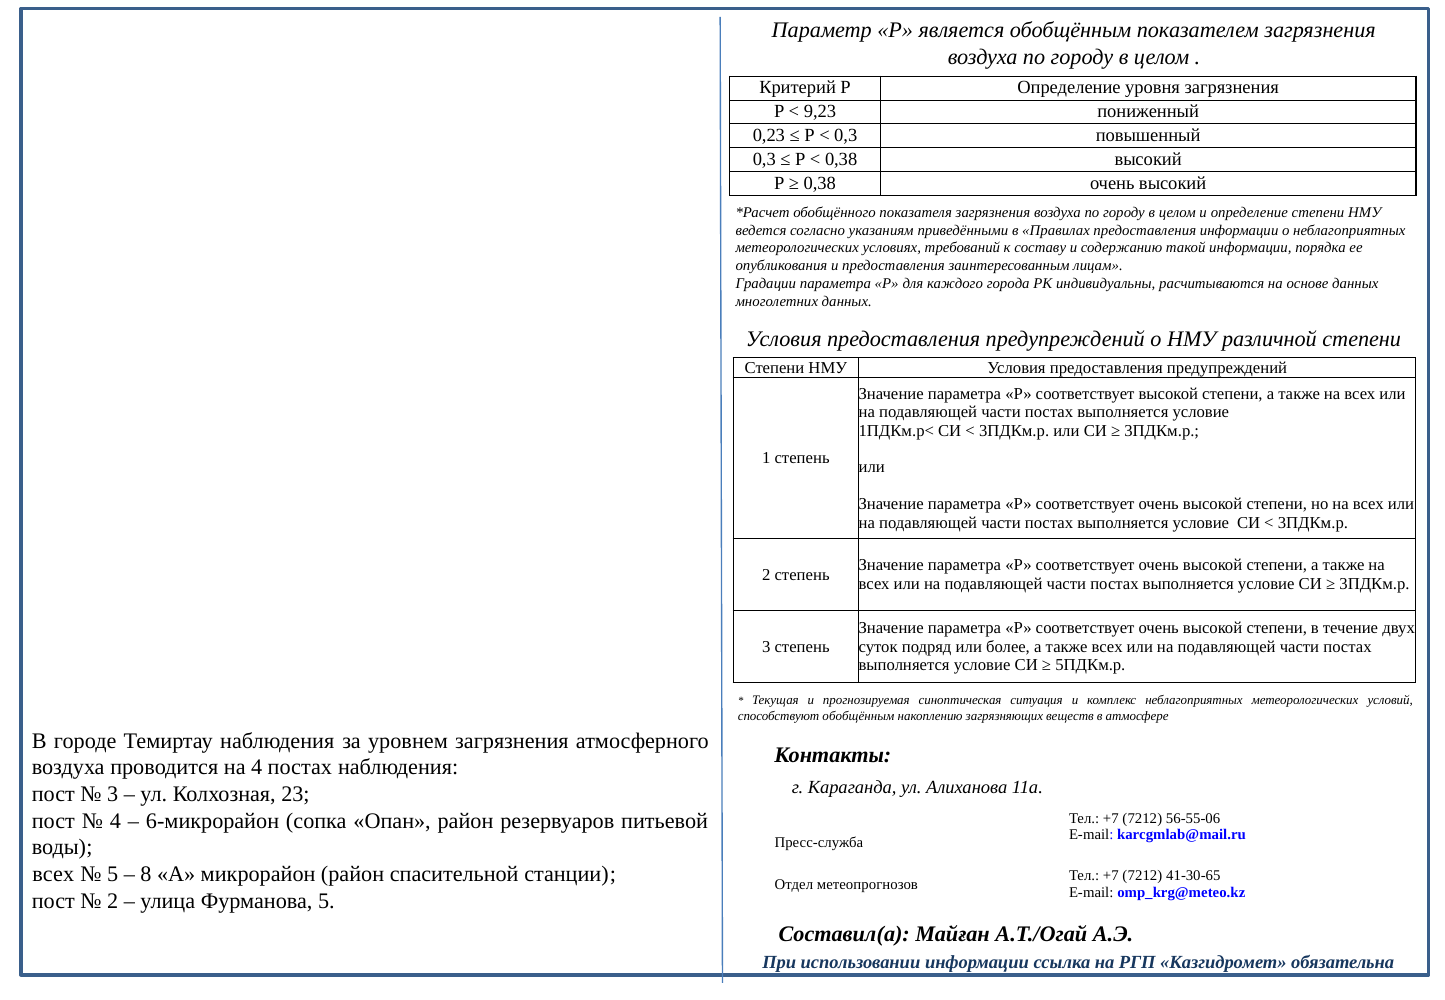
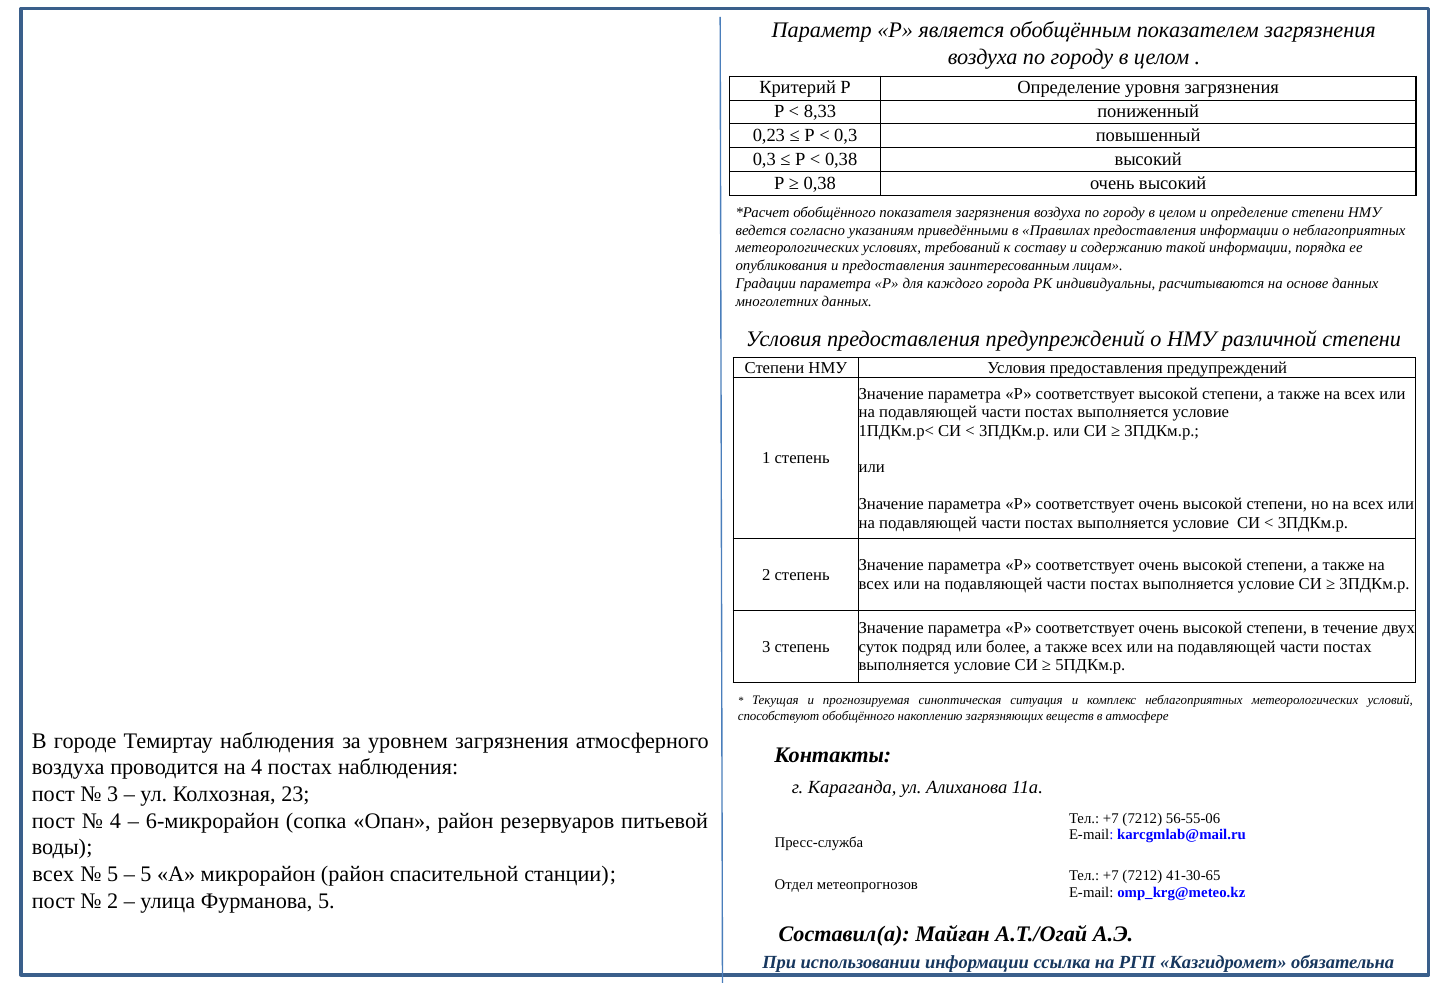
9,23: 9,23 -> 8,33 (820, 112)
способствуют обобщённым: обобщённым -> обобщённого (859, 716)
8: 8 -> 5 (146, 874)
